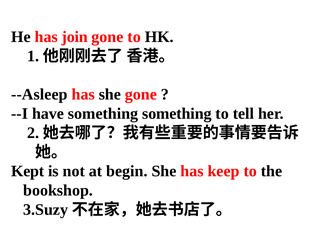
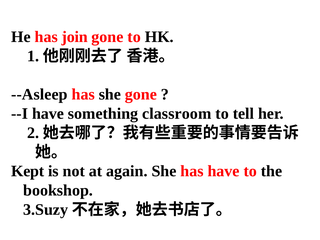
something something: something -> classroom (177, 114)
begin: begin -> again (127, 171)
has keep: keep -> have (224, 171)
